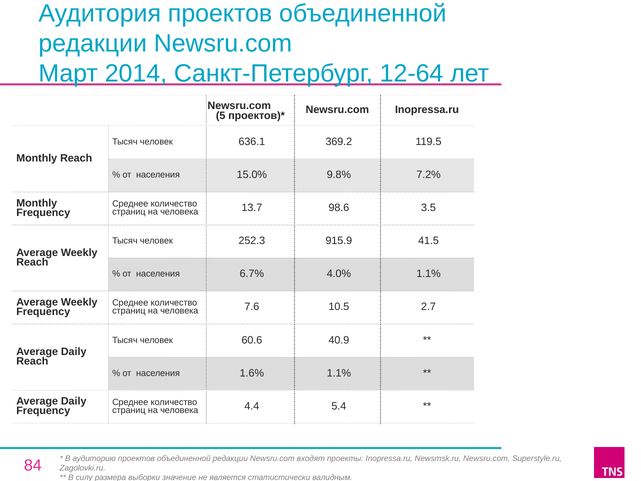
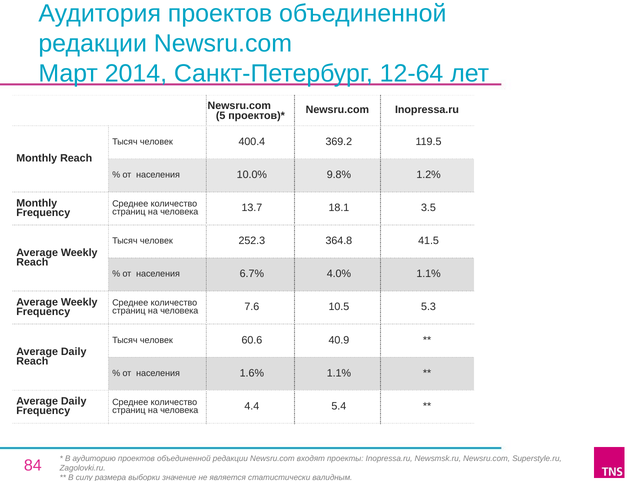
636.1: 636.1 -> 400.4 (252, 142)
15.0%: 15.0% -> 10.0% (252, 175)
7.2%: 7.2% -> 1.2% (429, 175)
98.6: 98.6 -> 18.1 (339, 208)
915.9: 915.9 -> 364.8 (339, 241)
2.7: 2.7 -> 5.3 (428, 307)
